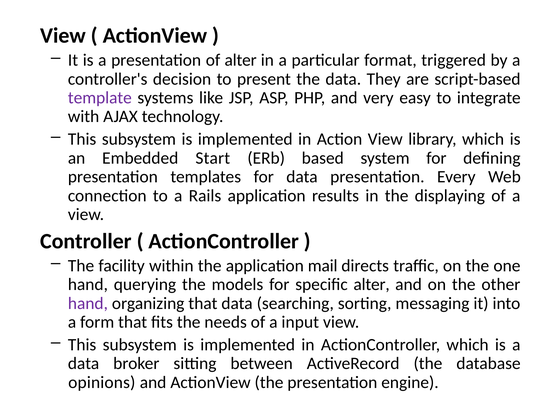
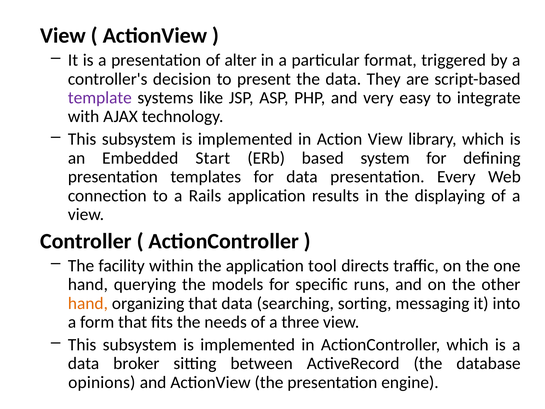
mail: mail -> tool (322, 265)
specific alter: alter -> runs (371, 284)
hand colour: purple -> orange (88, 303)
input: input -> three (300, 322)
